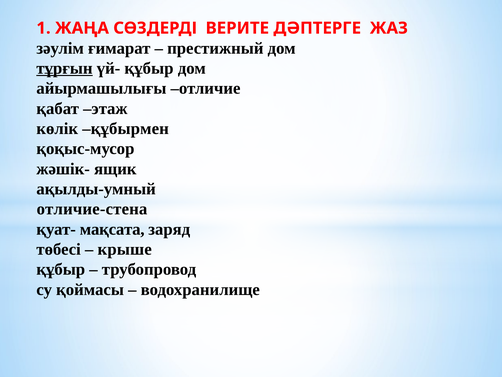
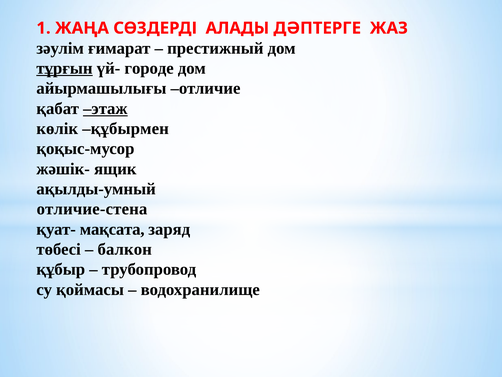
ВЕРИТЕ: ВЕРИТЕ -> АЛАДЫ (237, 28)
үй- құбыр: құбыр -> городе (149, 68)
этаж underline: none -> present (105, 108)
крыше: крыше -> балкон (125, 249)
